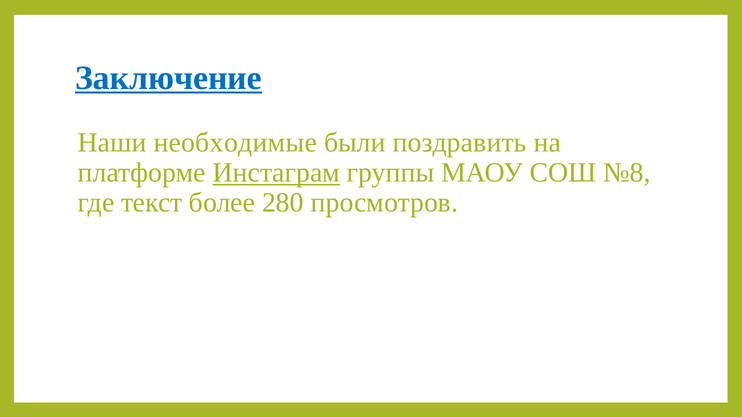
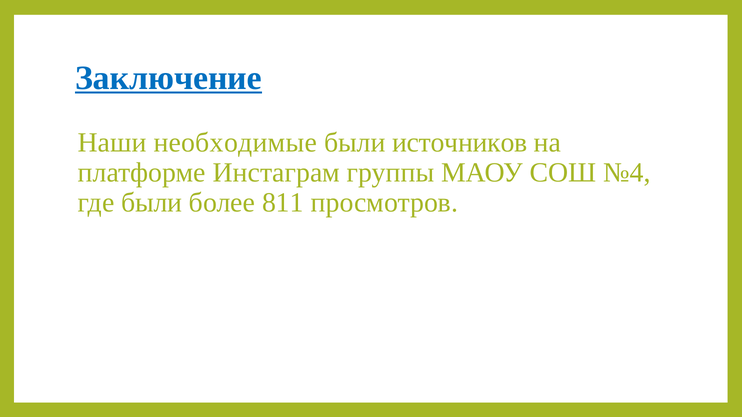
поздравить: поздравить -> источников (460, 143)
Инстаграм underline: present -> none (276, 173)
№8: №8 -> №4 (627, 173)
где текст: текст -> были (152, 203)
280: 280 -> 811 (283, 203)
